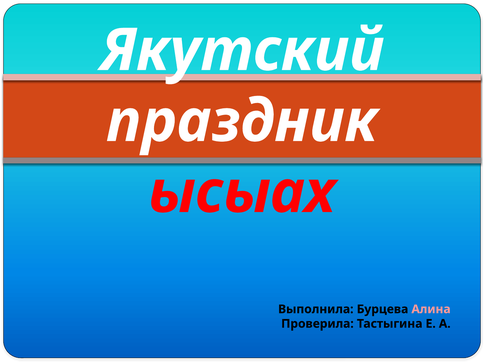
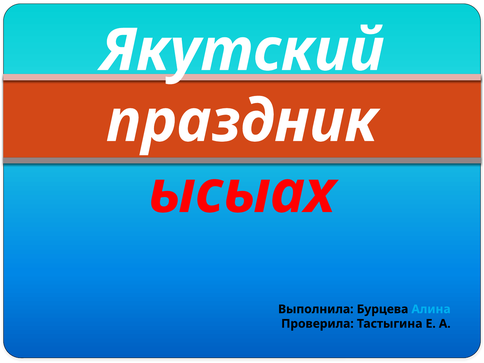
Алина colour: pink -> light blue (431, 309)
